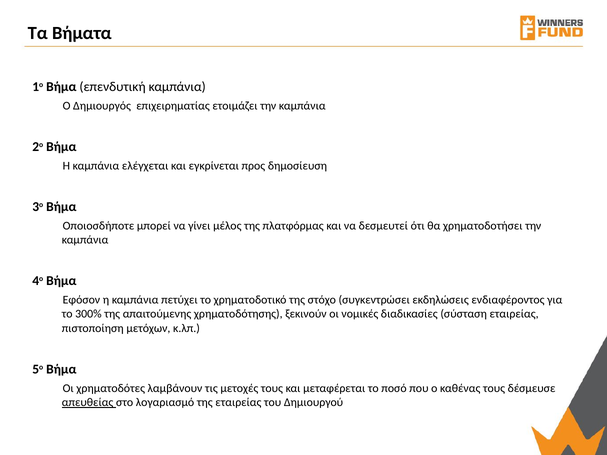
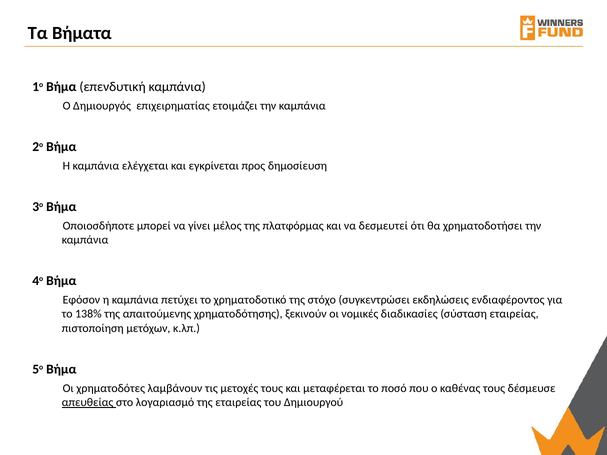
300%: 300% -> 138% (88, 314)
